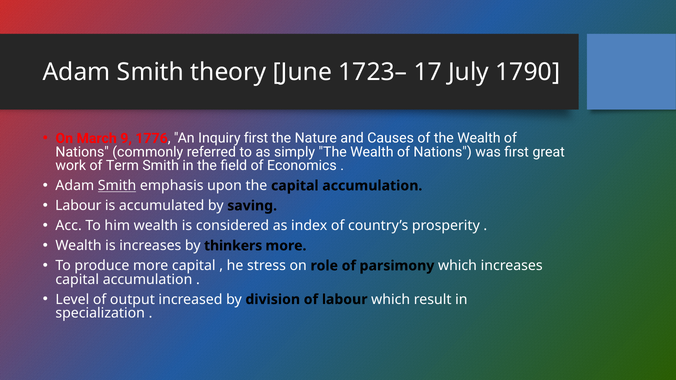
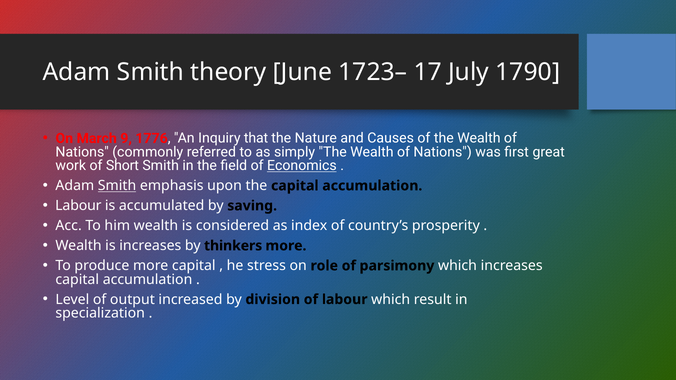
Inquiry first: first -> that (256, 138)
Term: Term -> Short (122, 166)
Economics underline: none -> present (302, 166)
